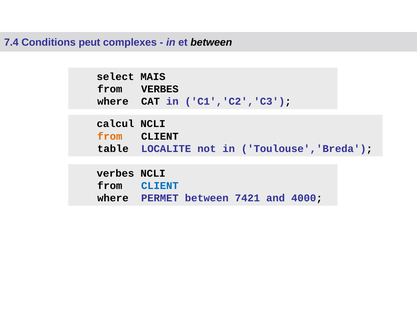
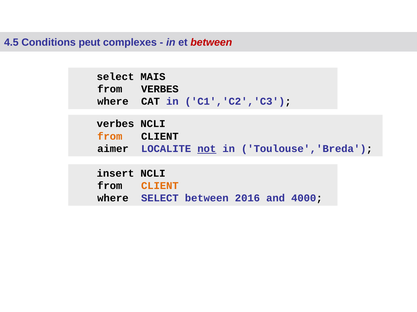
7.4: 7.4 -> 4.5 (11, 43)
between colour: black -> red (211, 43)
calcul: calcul -> verbes (115, 124)
table: table -> aimer (113, 149)
not underline: none -> present (207, 149)
verbes: verbes -> insert (115, 174)
CLIENT colour: blue -> orange (160, 186)
where PERMET: PERMET -> SELECT (160, 199)
7421: 7421 -> 2016 (247, 199)
